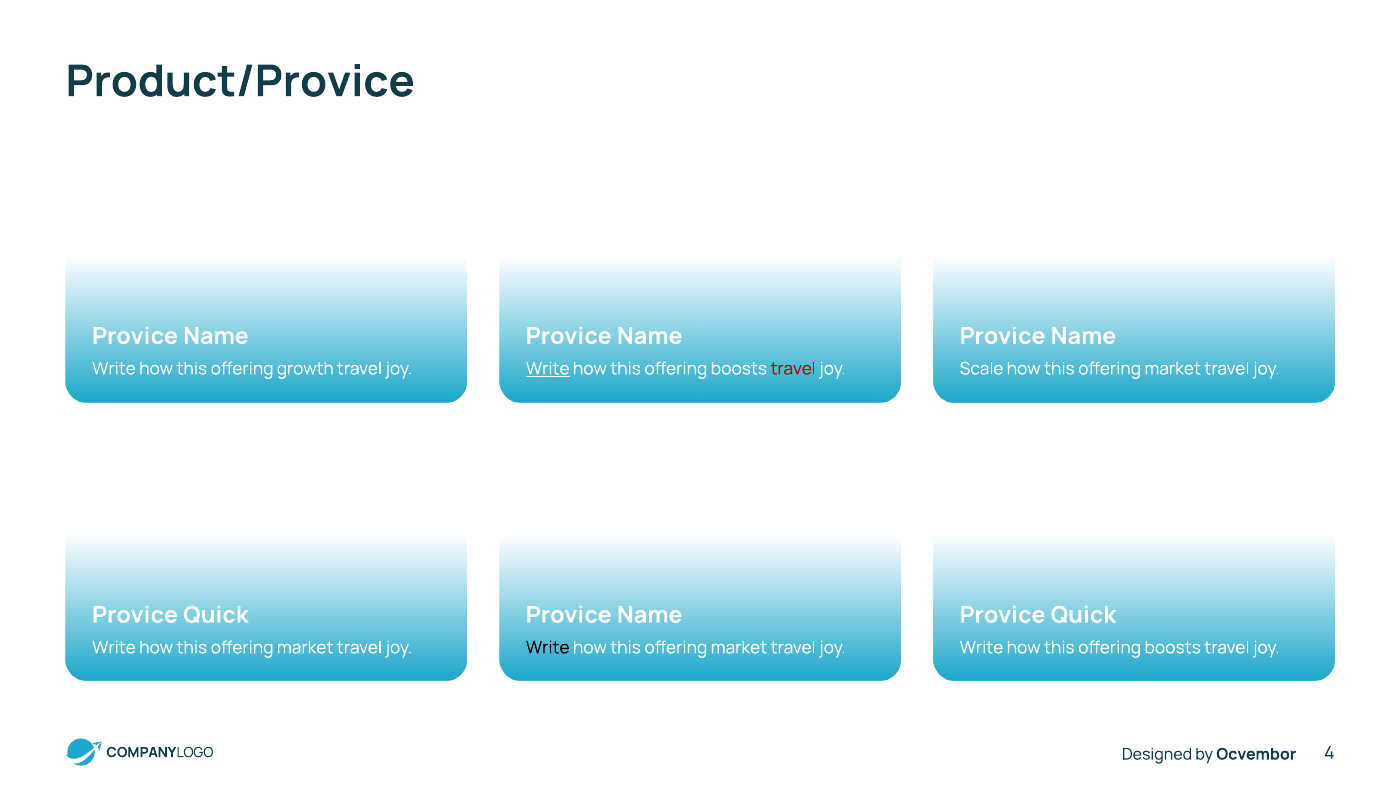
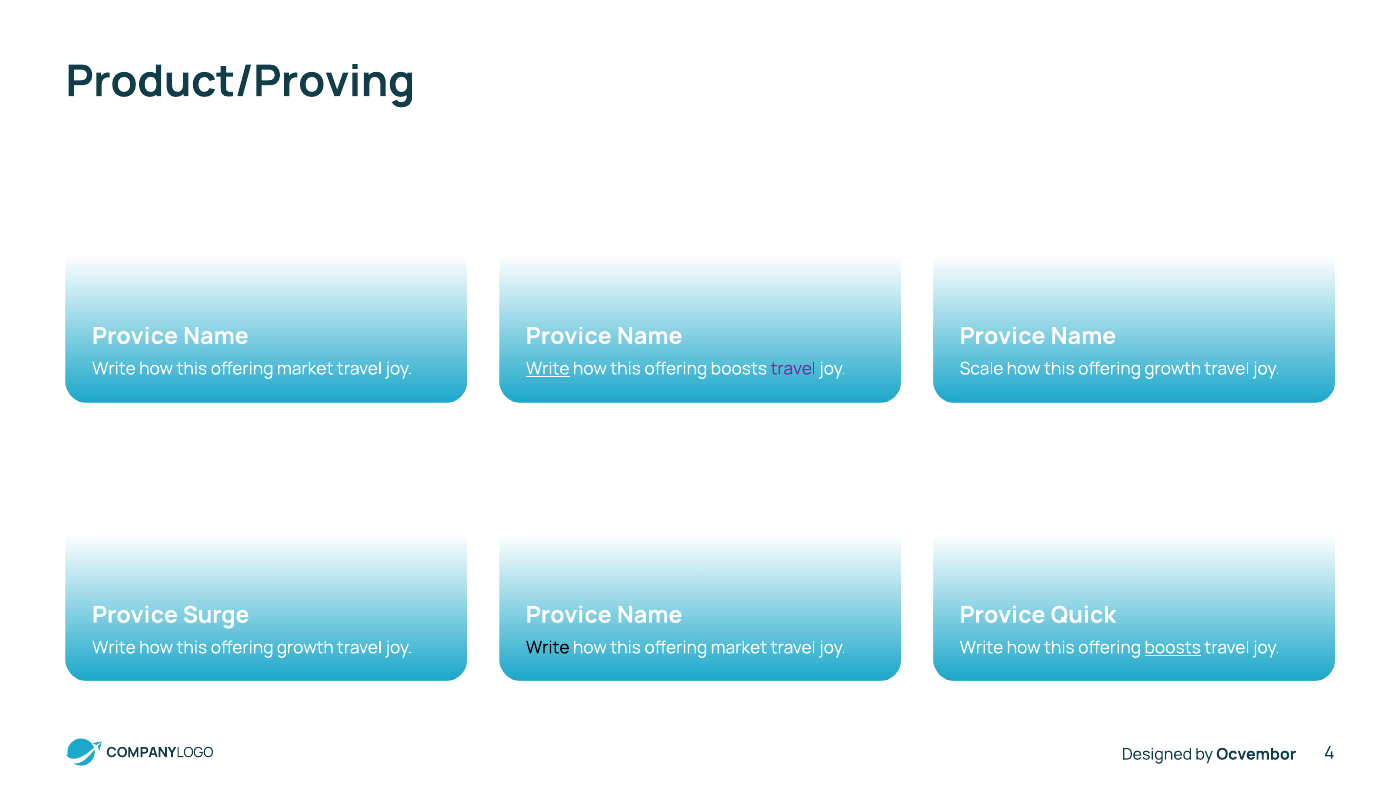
Product/Provice: Product/Provice -> Product/Proving (240, 82)
growth: growth -> market (305, 369)
travel colour: red -> purple (793, 369)
market: market -> growth (1173, 369)
Quick: Quick -> Surge (216, 615)
market: market -> growth (305, 648)
boosts underline: none -> present (1173, 648)
